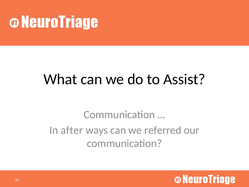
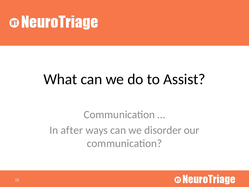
referred: referred -> disorder (163, 130)
